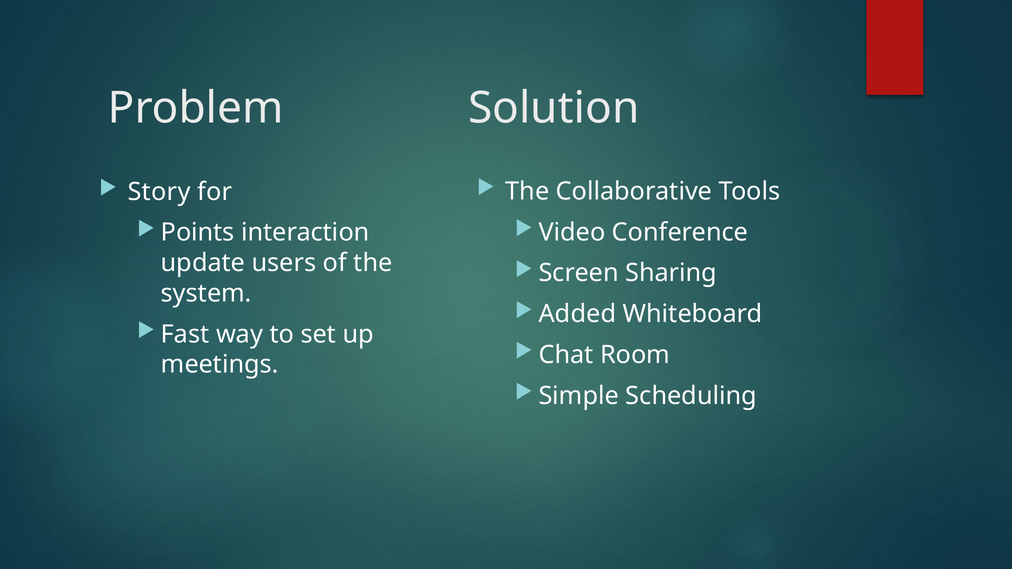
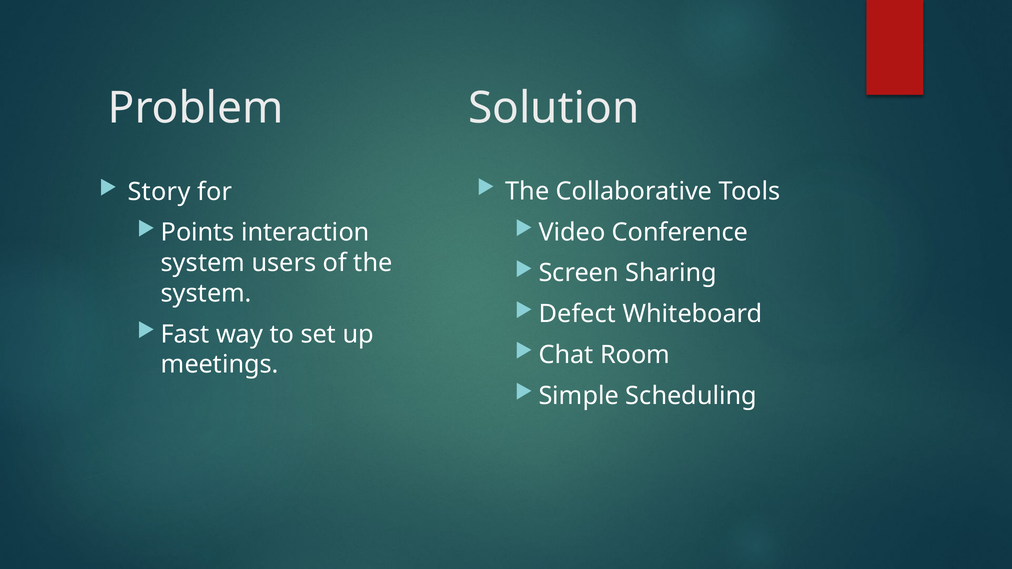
update: update -> system (203, 263)
Added: Added -> Defect (577, 314)
